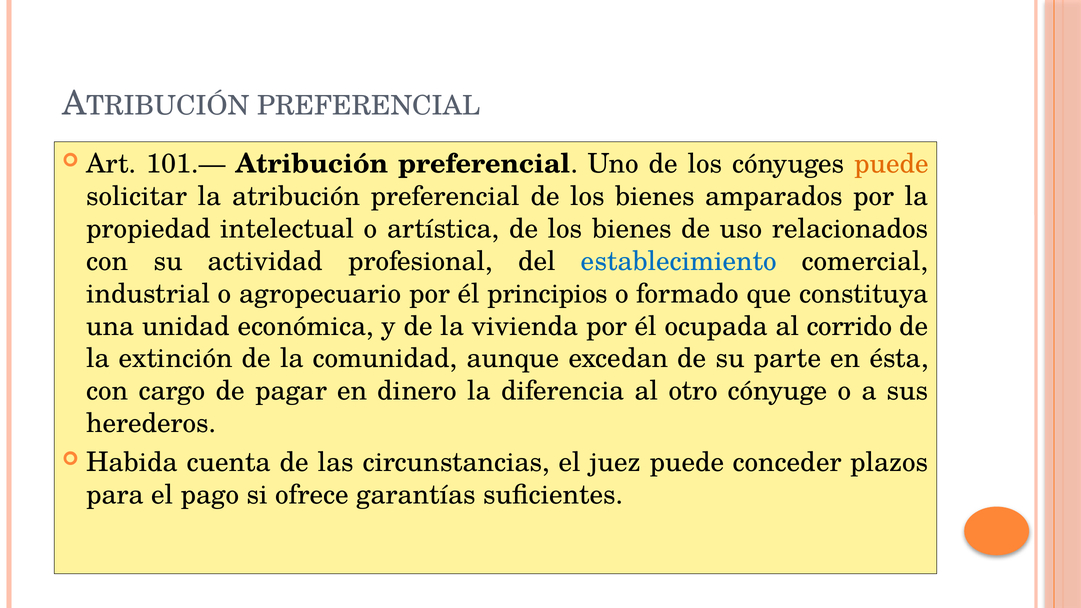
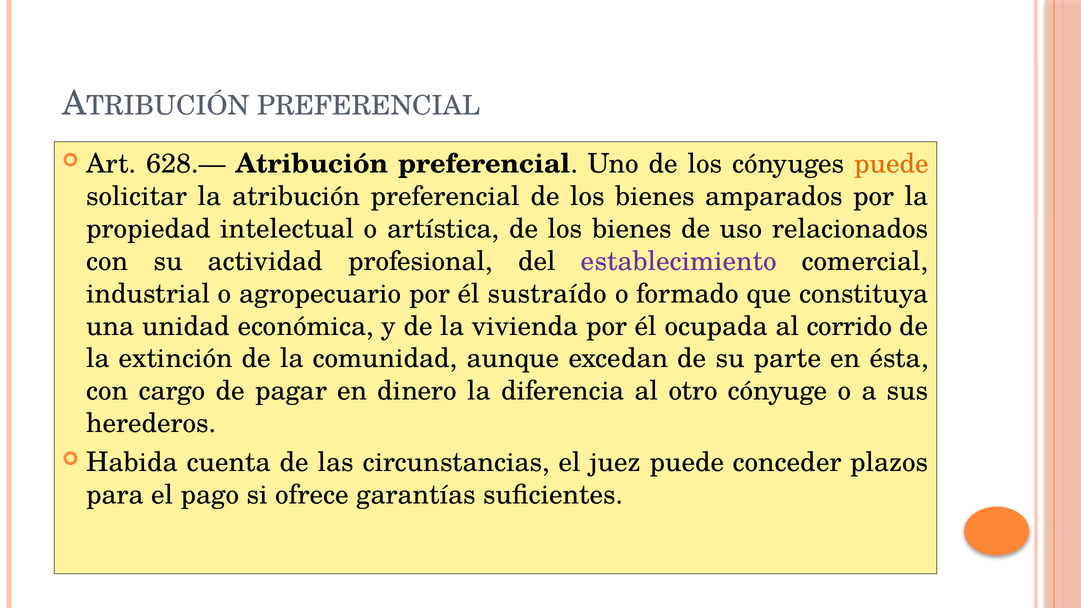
101.—: 101.— -> 628.— (186, 164)
establecimiento colour: blue -> purple (679, 261)
principios: principios -> sustraído (547, 294)
